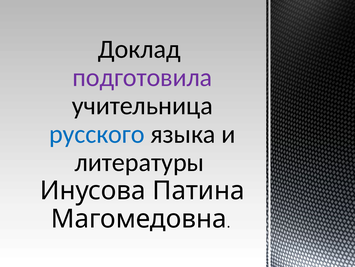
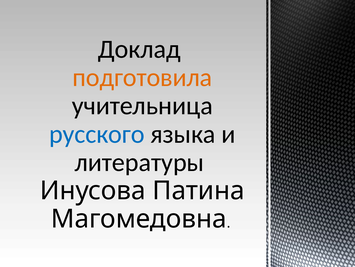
подготовила colour: purple -> orange (142, 77)
